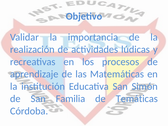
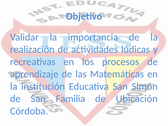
Temáticas: Temáticas -> Ubicación (137, 99)
